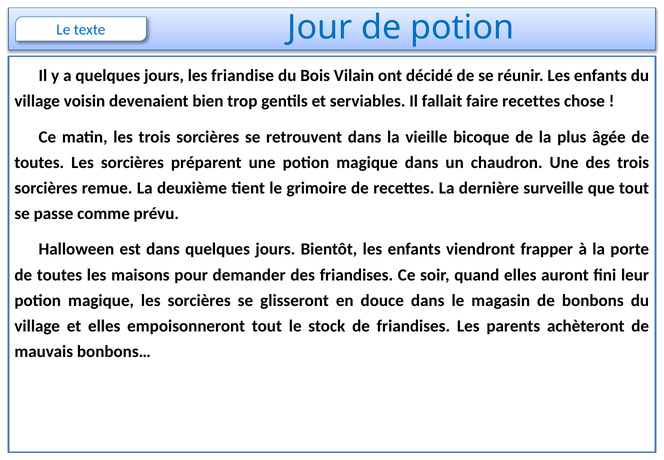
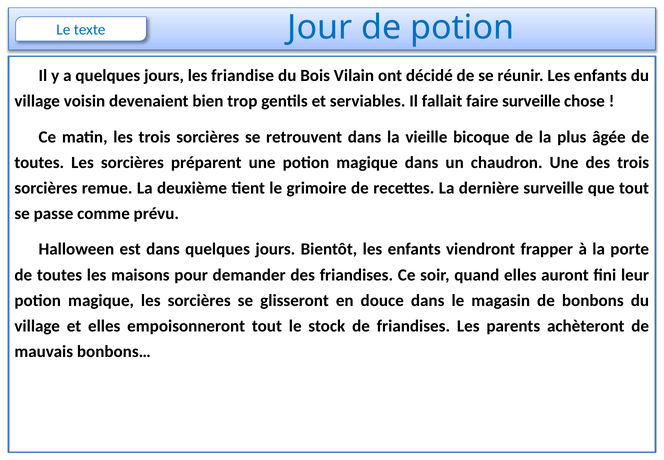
faire recettes: recettes -> surveille (531, 101)
